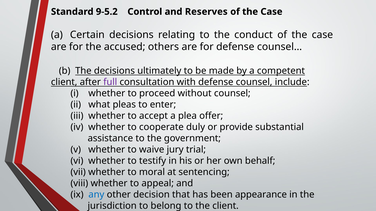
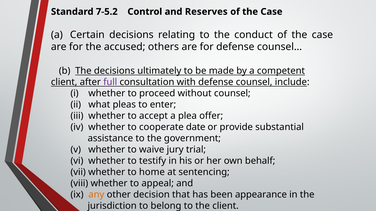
9-5.2: 9-5.2 -> 7-5.2 (107, 12)
duly: duly -> date (196, 127)
moral: moral -> home (152, 172)
any colour: blue -> orange (96, 195)
